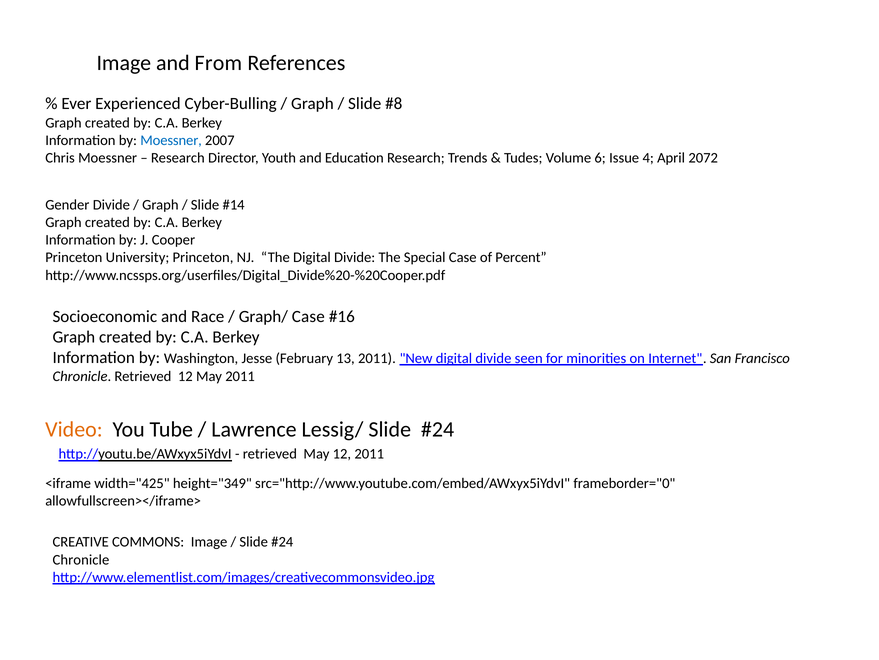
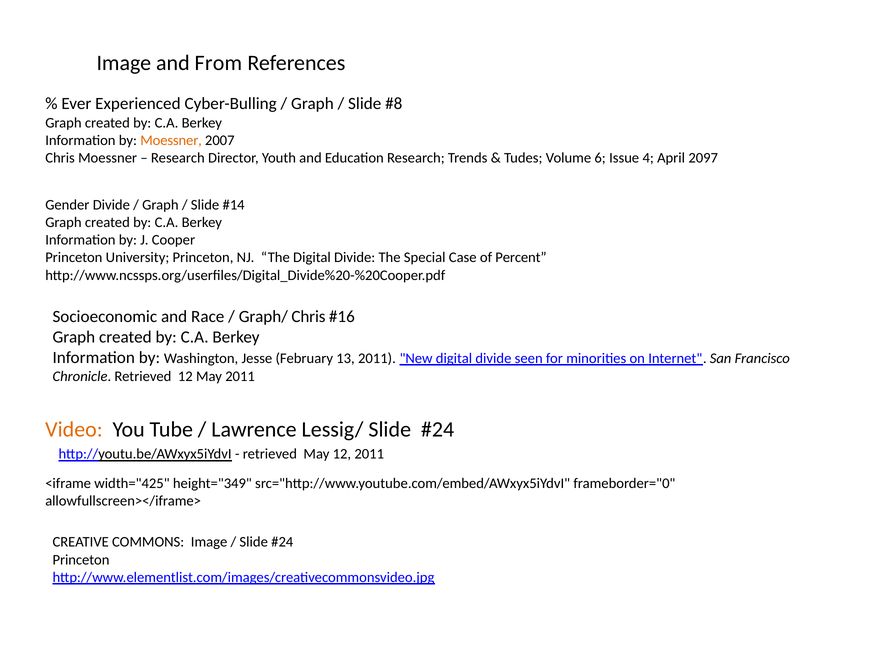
Moessner colour: blue -> orange (171, 140)
2072: 2072 -> 2097 (703, 158)
Graph/ Case: Case -> Chris (308, 316)
Chronicle: Chronicle -> Princeton (81, 559)
